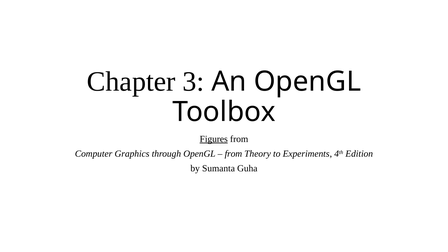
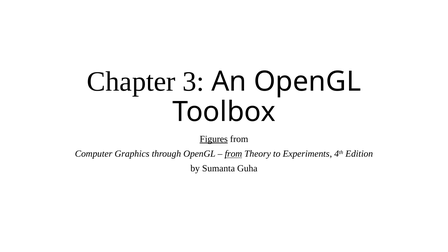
from underline: none -> present (233, 154)
